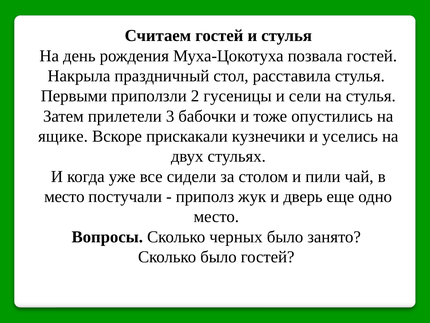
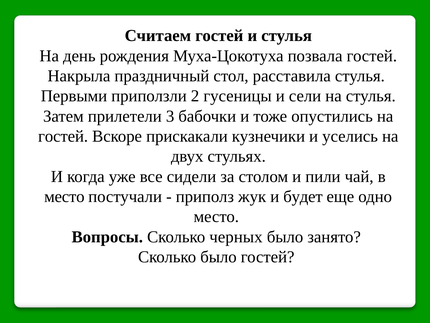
ящике: ящике -> гостей (63, 136)
дверь: дверь -> будет (303, 196)
